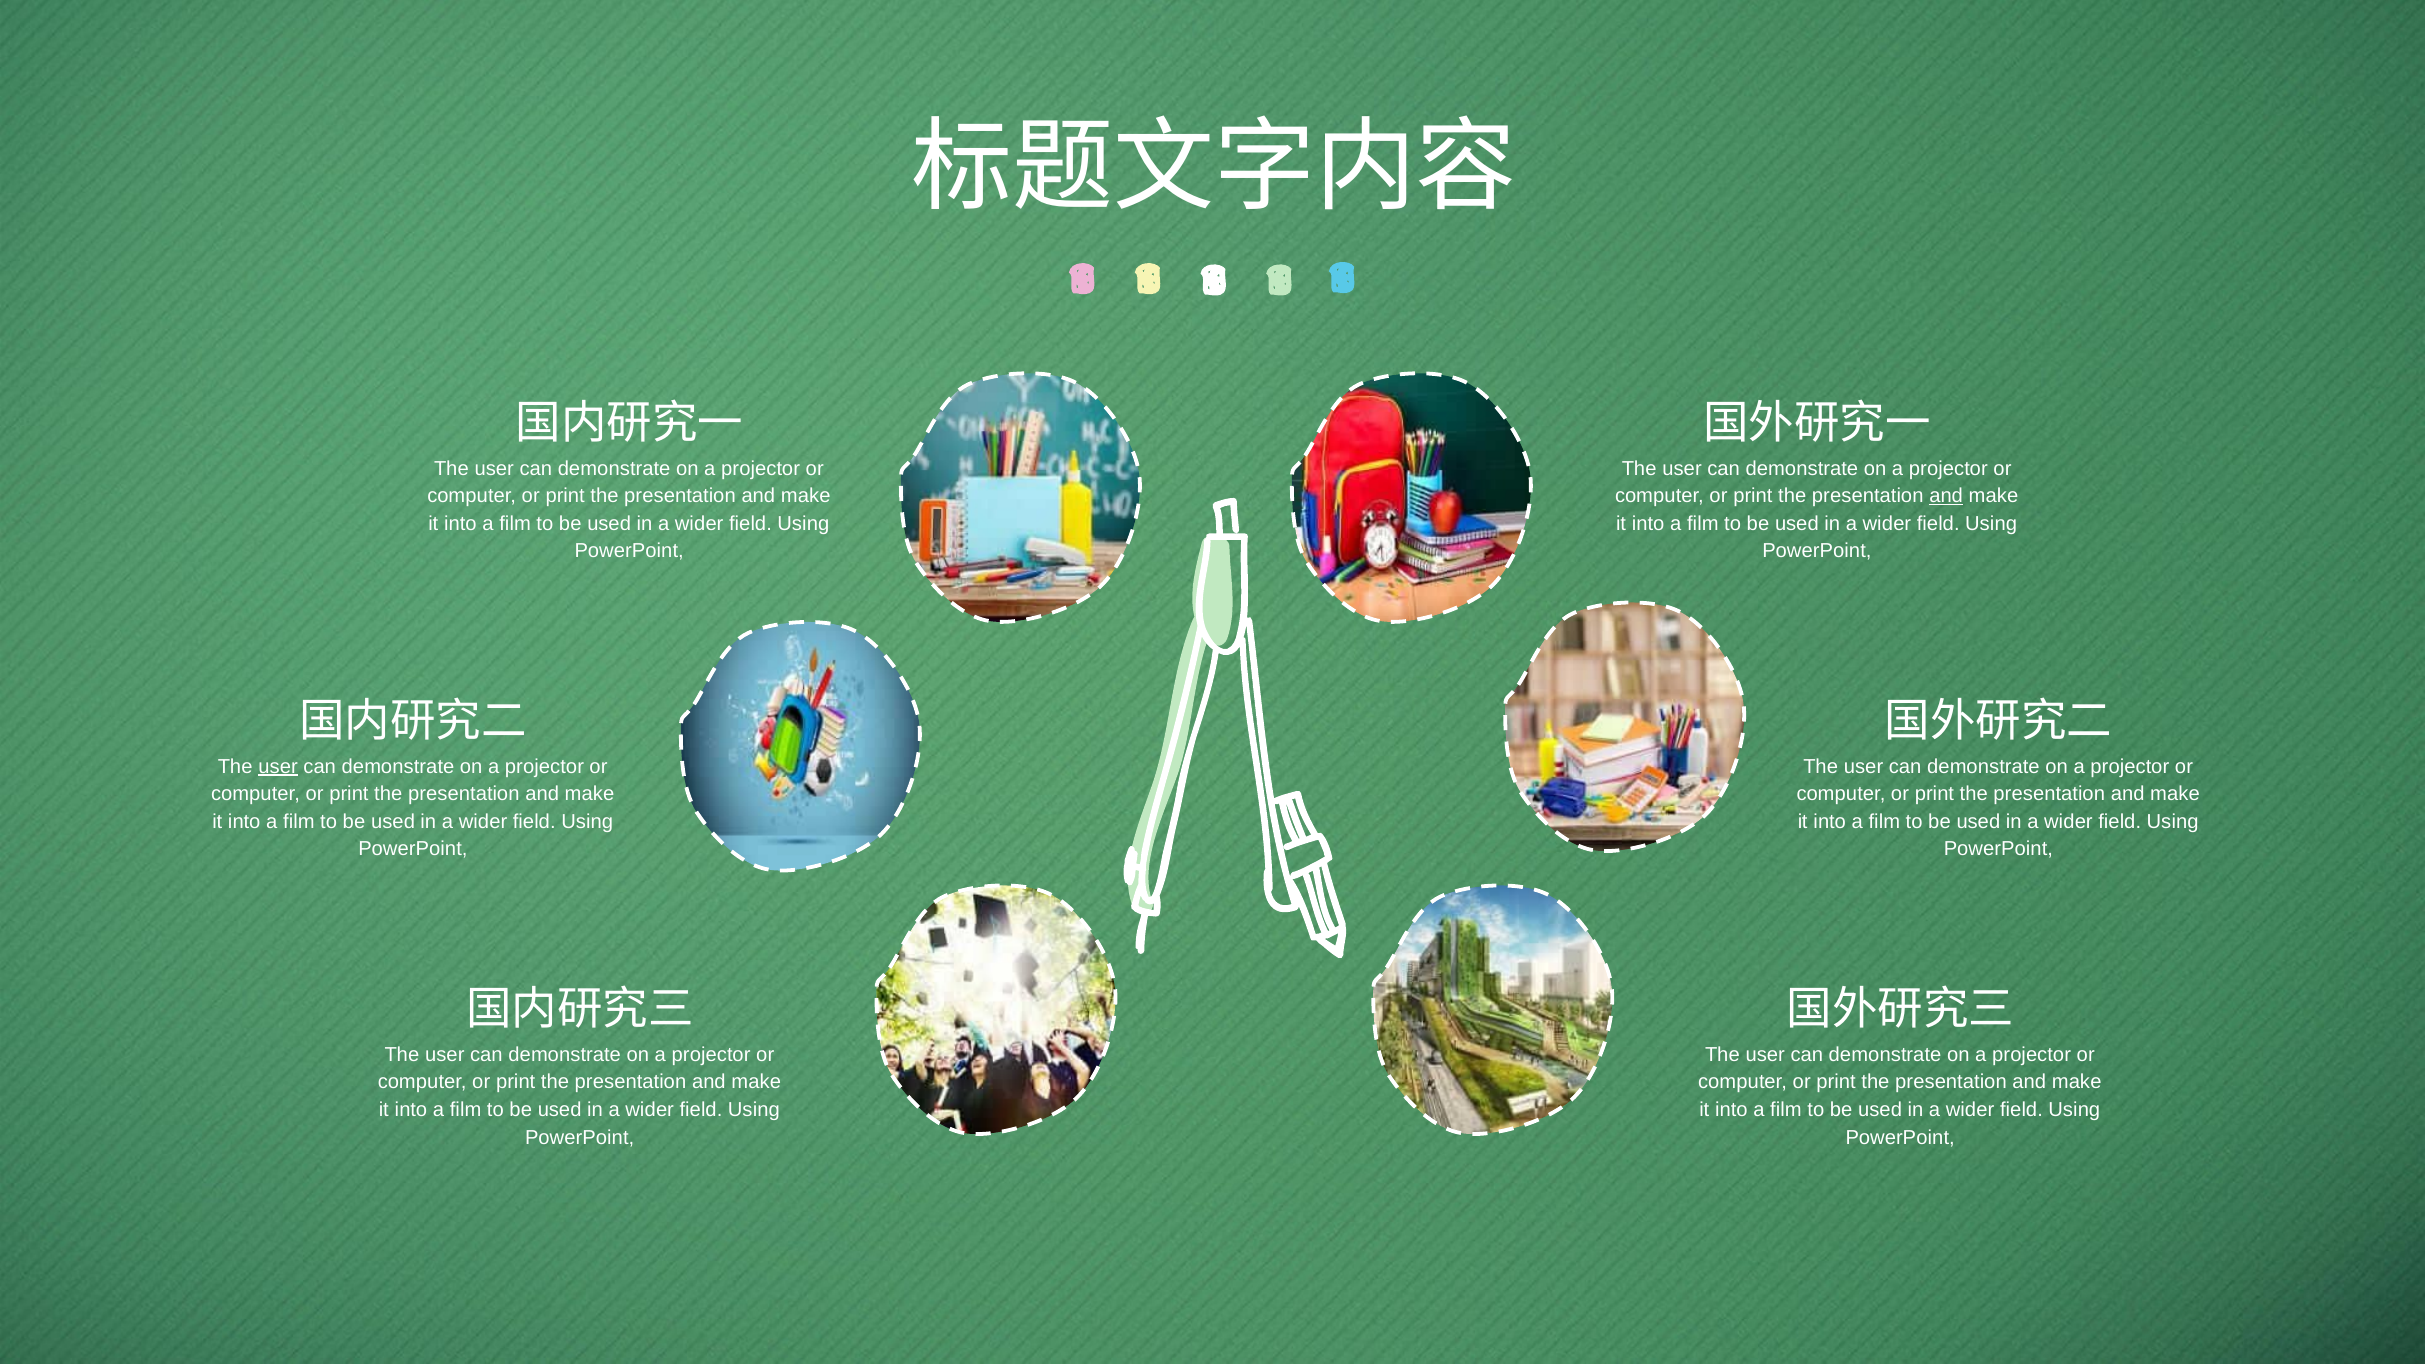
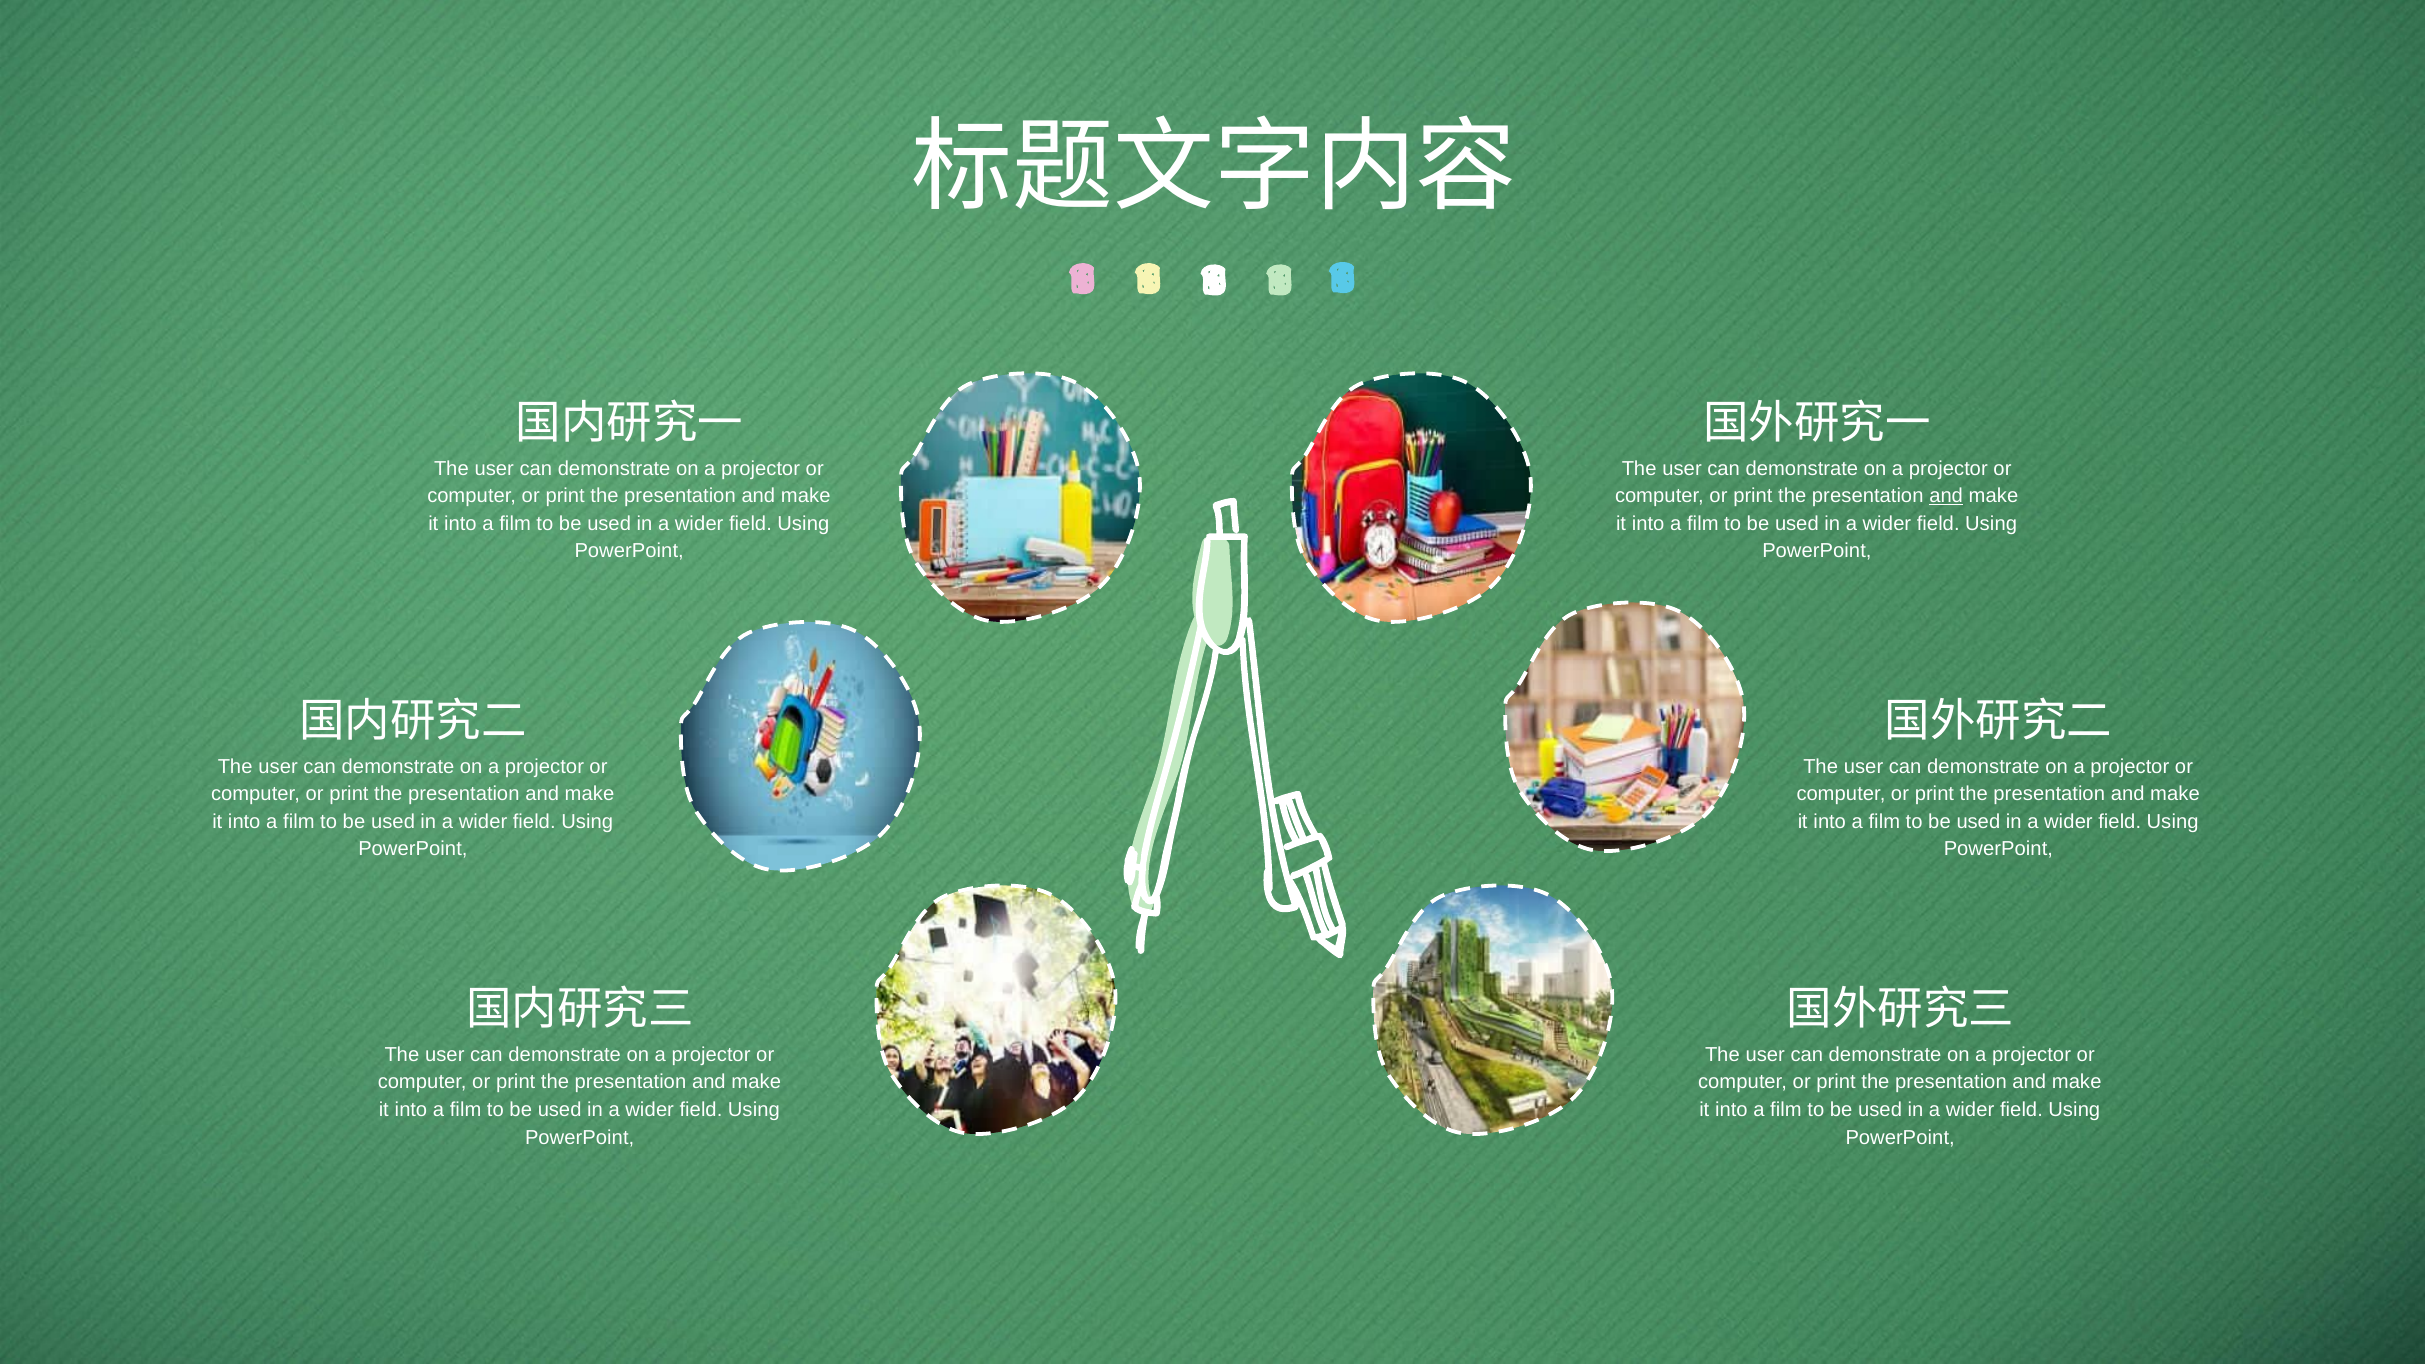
user underline: present -> none (278, 766)
